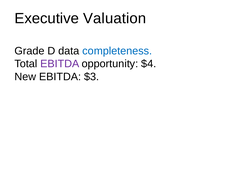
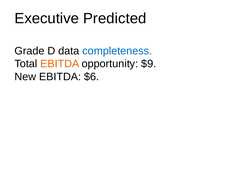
Valuation: Valuation -> Predicted (115, 18)
EBITDA colour: purple -> orange (60, 64)
$4: $4 -> $9 (149, 64)
$3: $3 -> $6 (92, 77)
